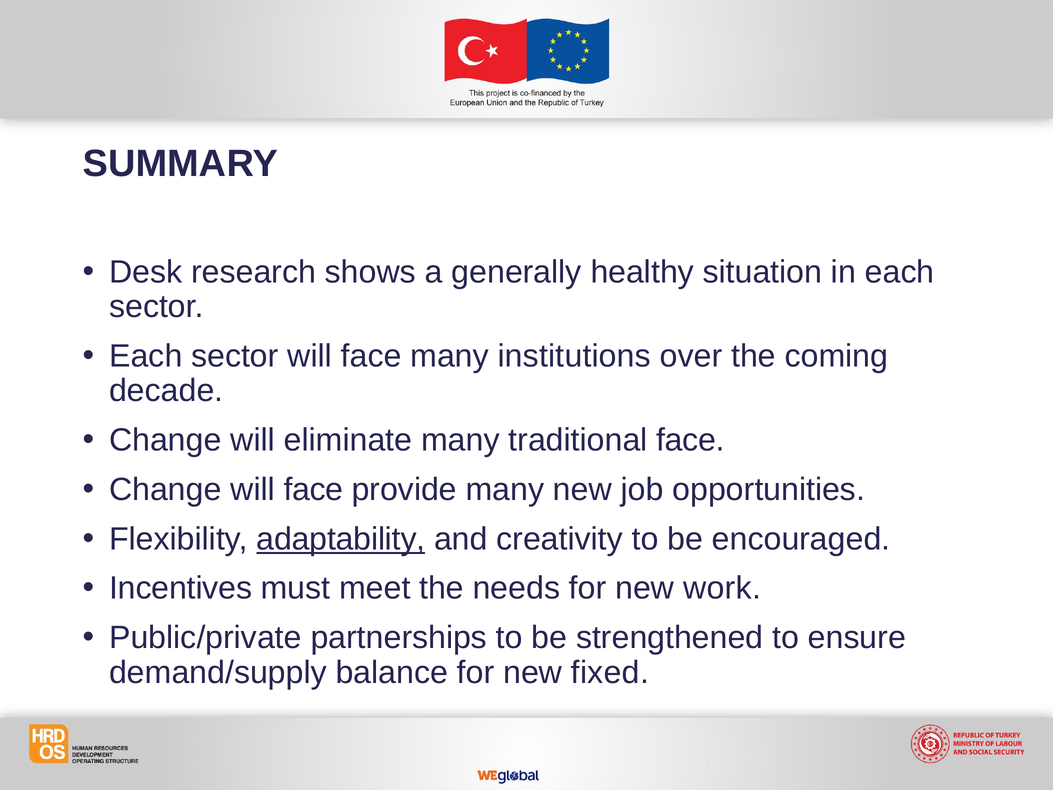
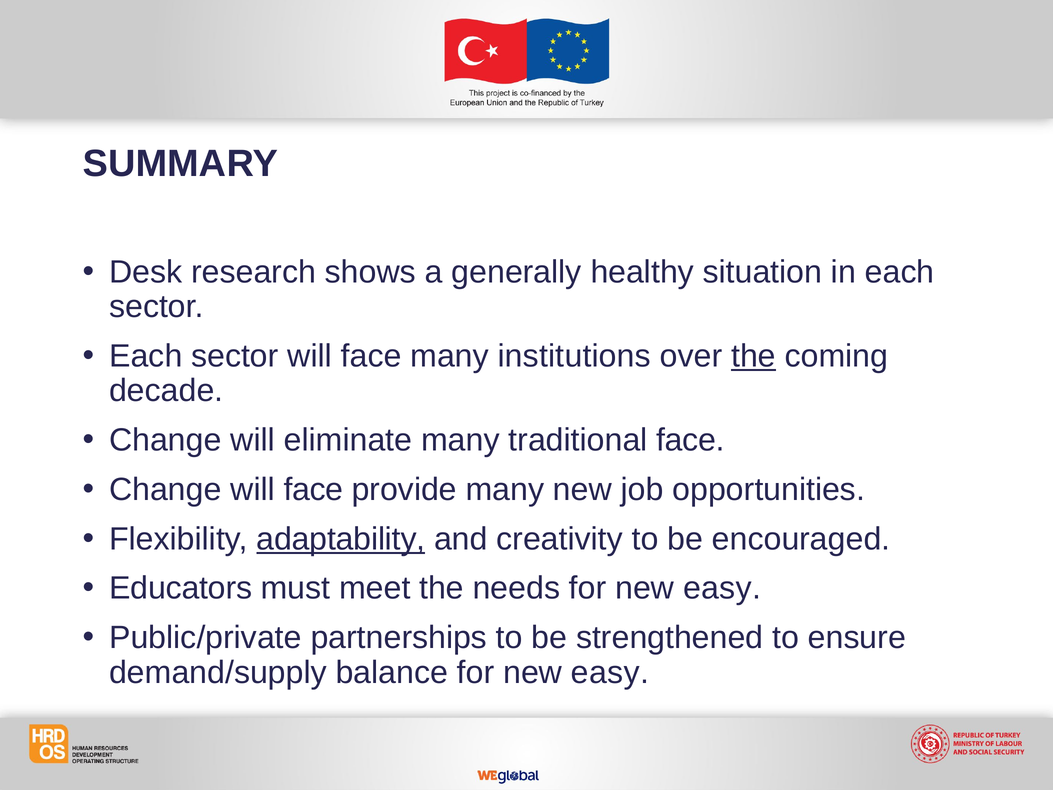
the underline: none -> present (753, 356)
Incentives: Incentives -> Educators (181, 588)
needs for new work: work -> easy (722, 588)
balance for new fixed: fixed -> easy (610, 672)
